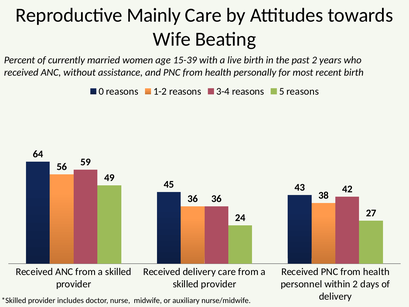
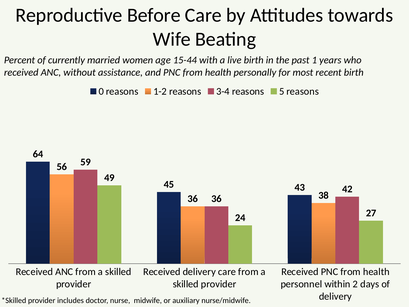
Mainly: Mainly -> Before (154, 15)
15-39: 15-39 -> 15-44 (185, 60)
past 2: 2 -> 1 (314, 60)
